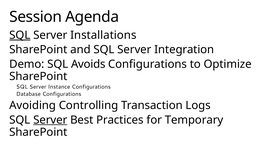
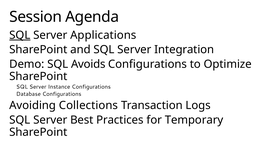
Installations: Installations -> Applications (103, 35)
Controlling: Controlling -> Collections (88, 105)
Server underline: present -> none (50, 120)
